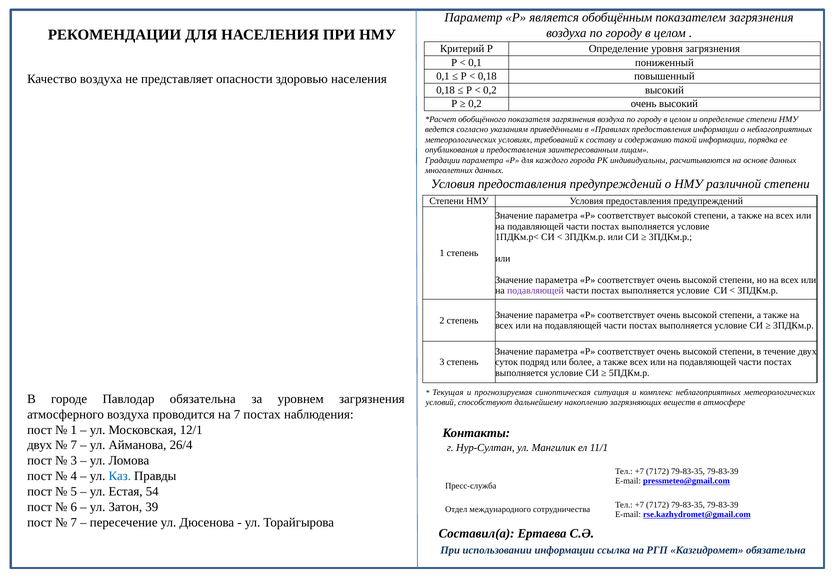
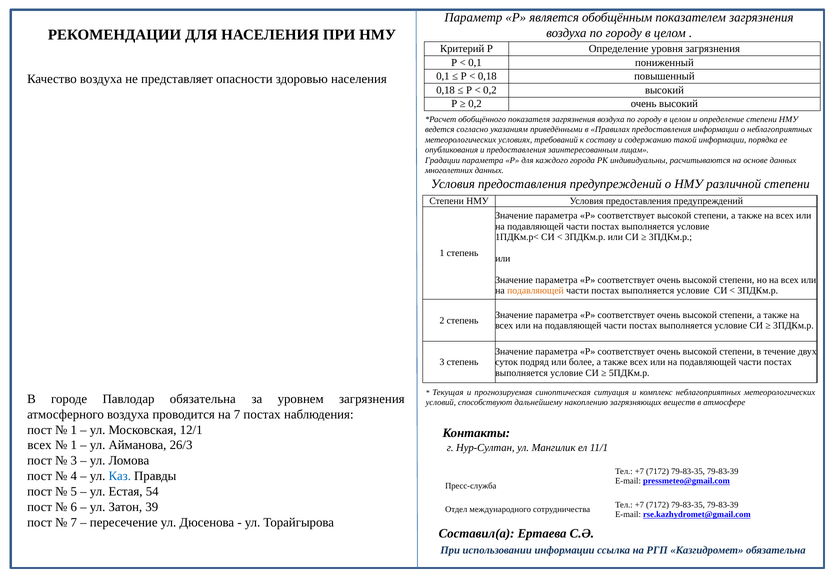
подавляющей colour: purple -> orange (535, 291)
двух: двух -> всех (40, 445)
7: 7 -> 1 (74, 445)
26/4: 26/4 -> 26/3 (181, 445)
